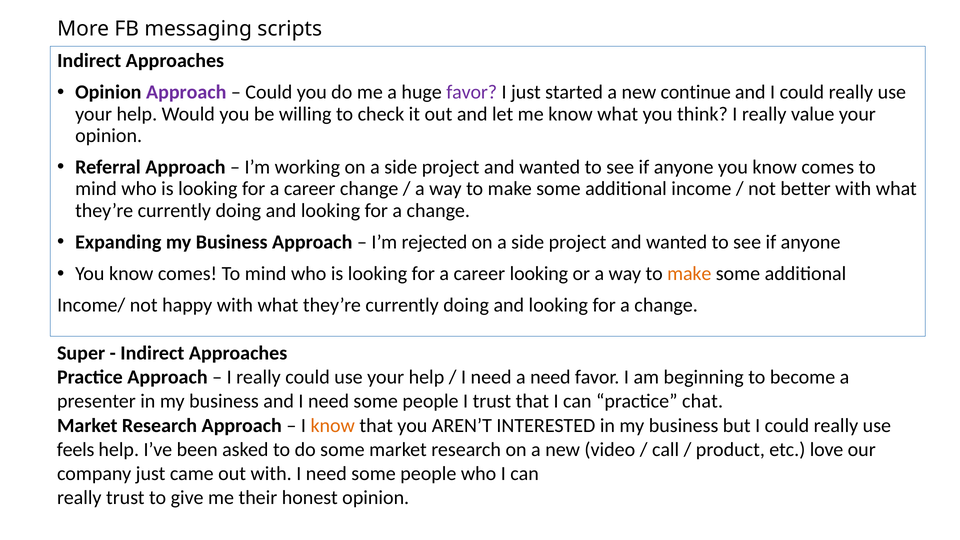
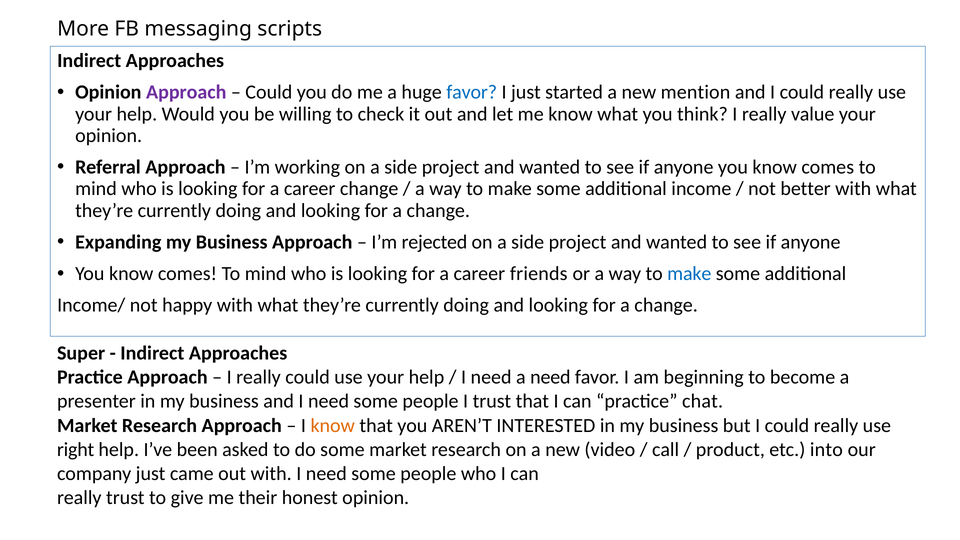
favor colour: purple -> blue (472, 92)
continue: continue -> mention (696, 92)
career looking: looking -> friends (539, 274)
make colour: orange -> blue (689, 274)
feels: feels -> right (76, 449)
love: love -> into (826, 449)
